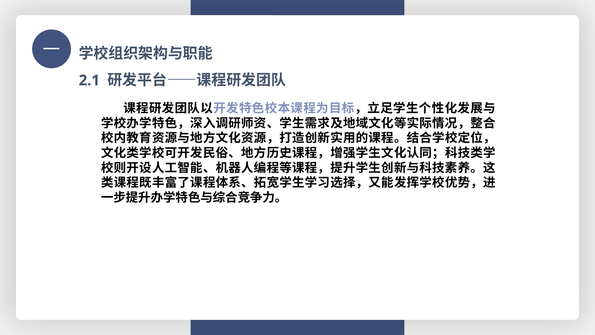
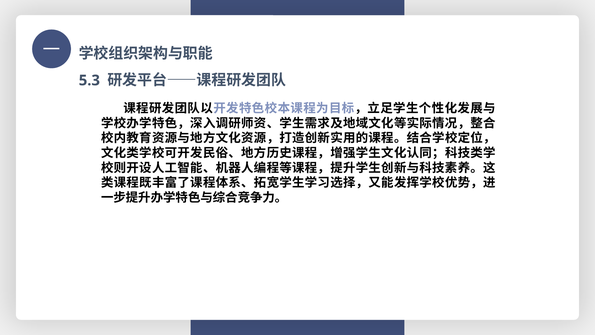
2.1: 2.1 -> 5.3 (89, 80)
